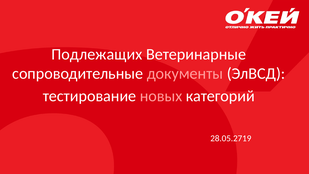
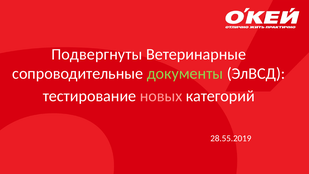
Подлежащих: Подлежащих -> Подвергнуты (97, 54)
документы colour: pink -> light green (185, 74)
28.05.2719: 28.05.2719 -> 28.55.2019 (231, 138)
